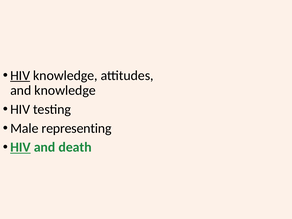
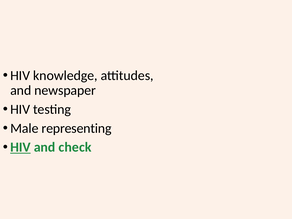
HIV underline: present -> none (20, 76)
and knowledge: knowledge -> newspaper (65, 90)
death: death -> check (75, 147)
